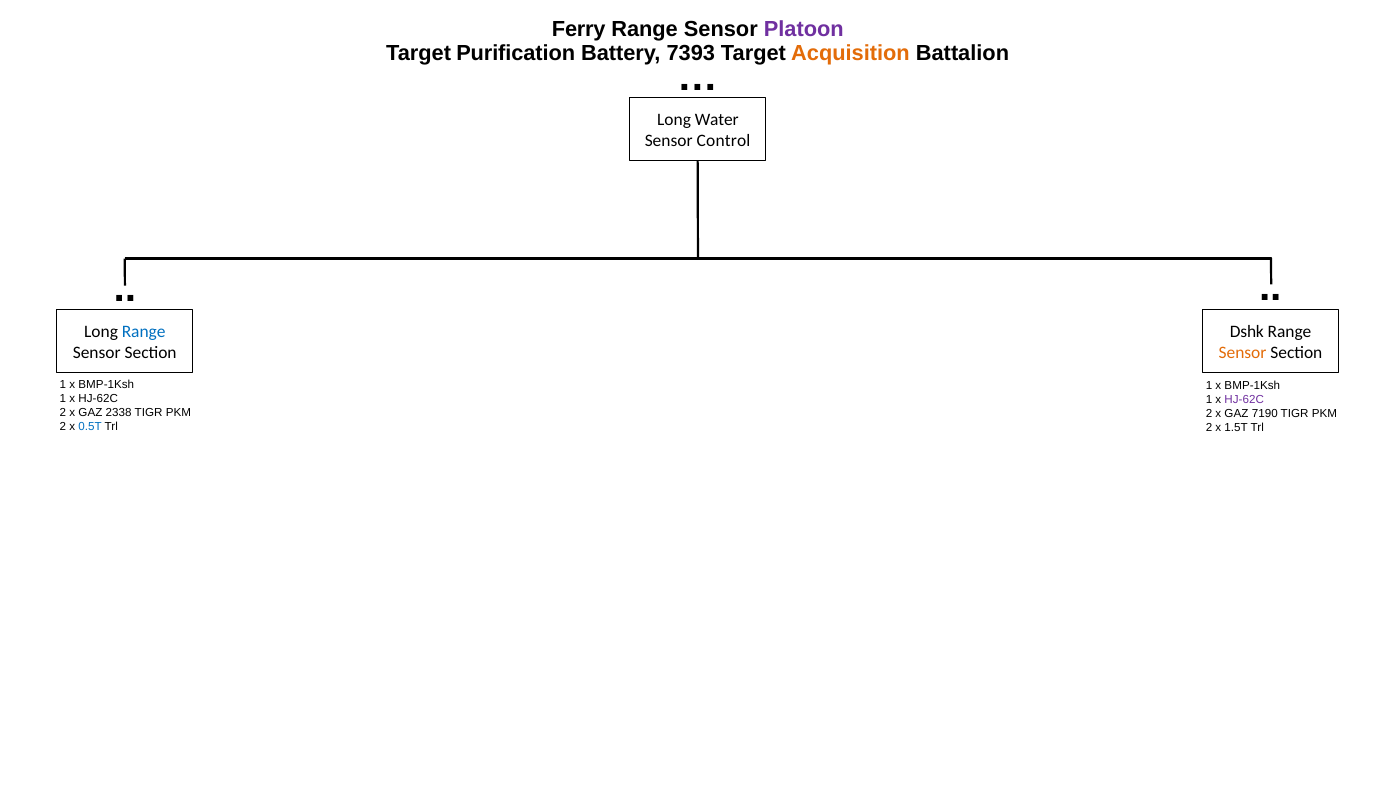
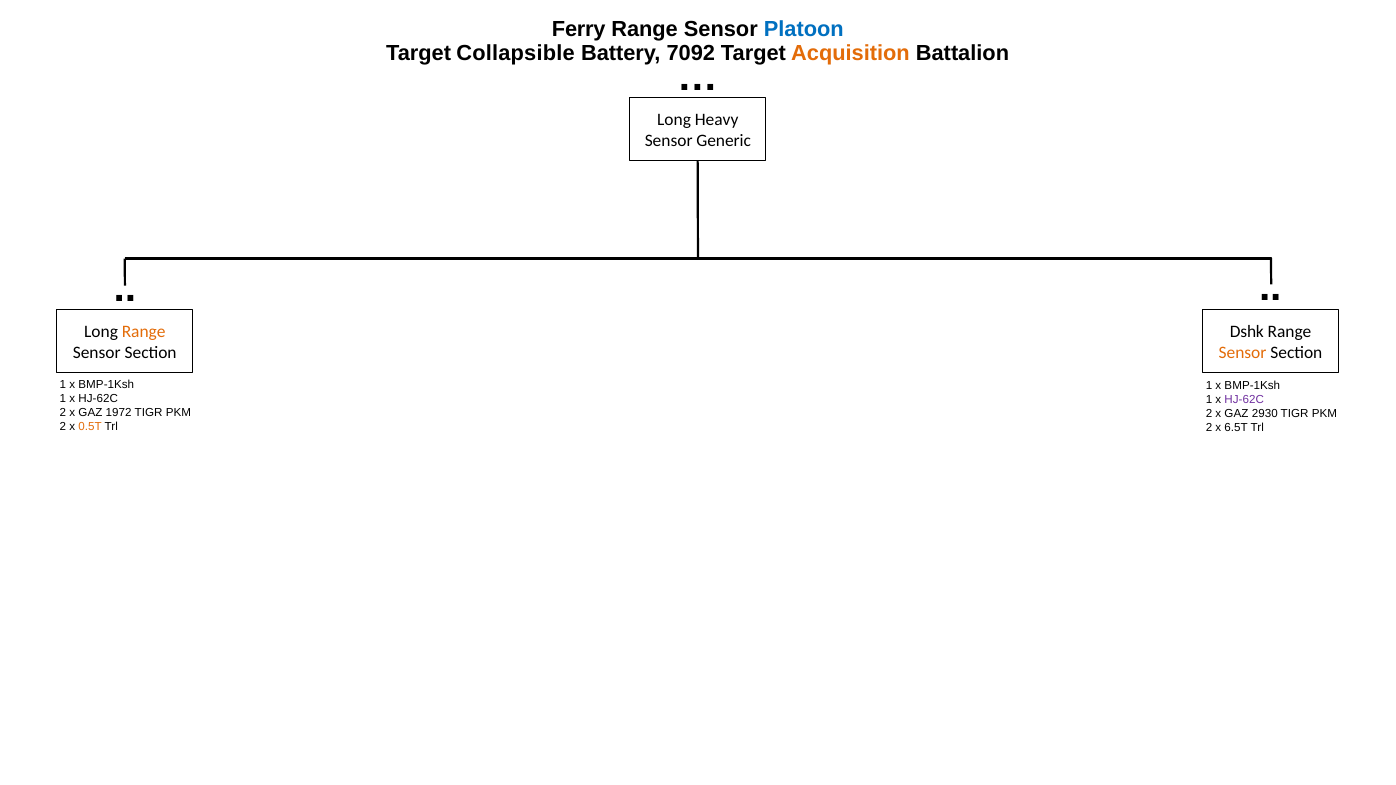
Platoon colour: purple -> blue (804, 29)
Purification: Purification -> Collapsible (516, 53)
7393: 7393 -> 7092 (691, 53)
Water: Water -> Heavy (717, 120)
Control: Control -> Generic (724, 141)
Range colour: blue -> orange (144, 332)
2338: 2338 -> 1972 (119, 413)
7190: 7190 -> 2930 (1265, 414)
0.5T colour: blue -> orange (90, 427)
1.5T: 1.5T -> 6.5T (1236, 428)
